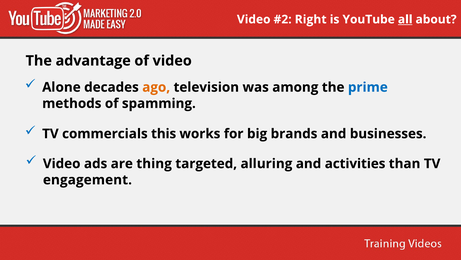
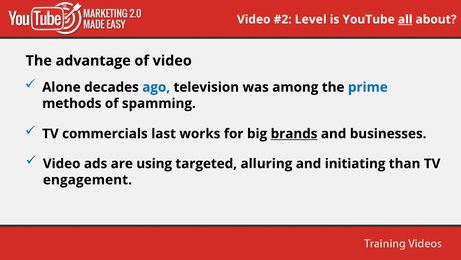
Right: Right -> Level (311, 19)
ago colour: orange -> blue (156, 87)
this: this -> last (164, 133)
brands underline: none -> present (294, 133)
thing: thing -> using (154, 163)
activities: activities -> initiating (355, 163)
